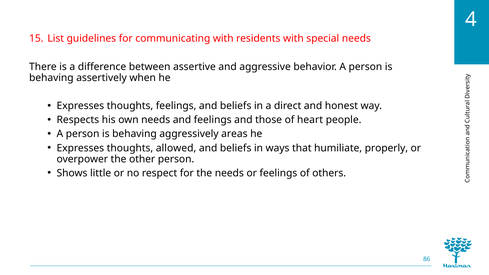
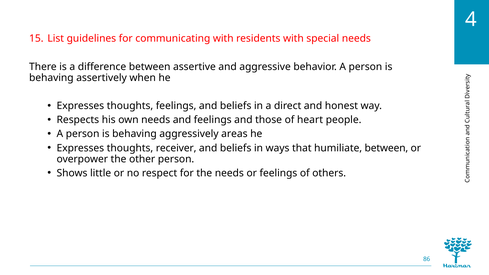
allowed: allowed -> receiver (176, 148)
humiliate properly: properly -> between (386, 148)
